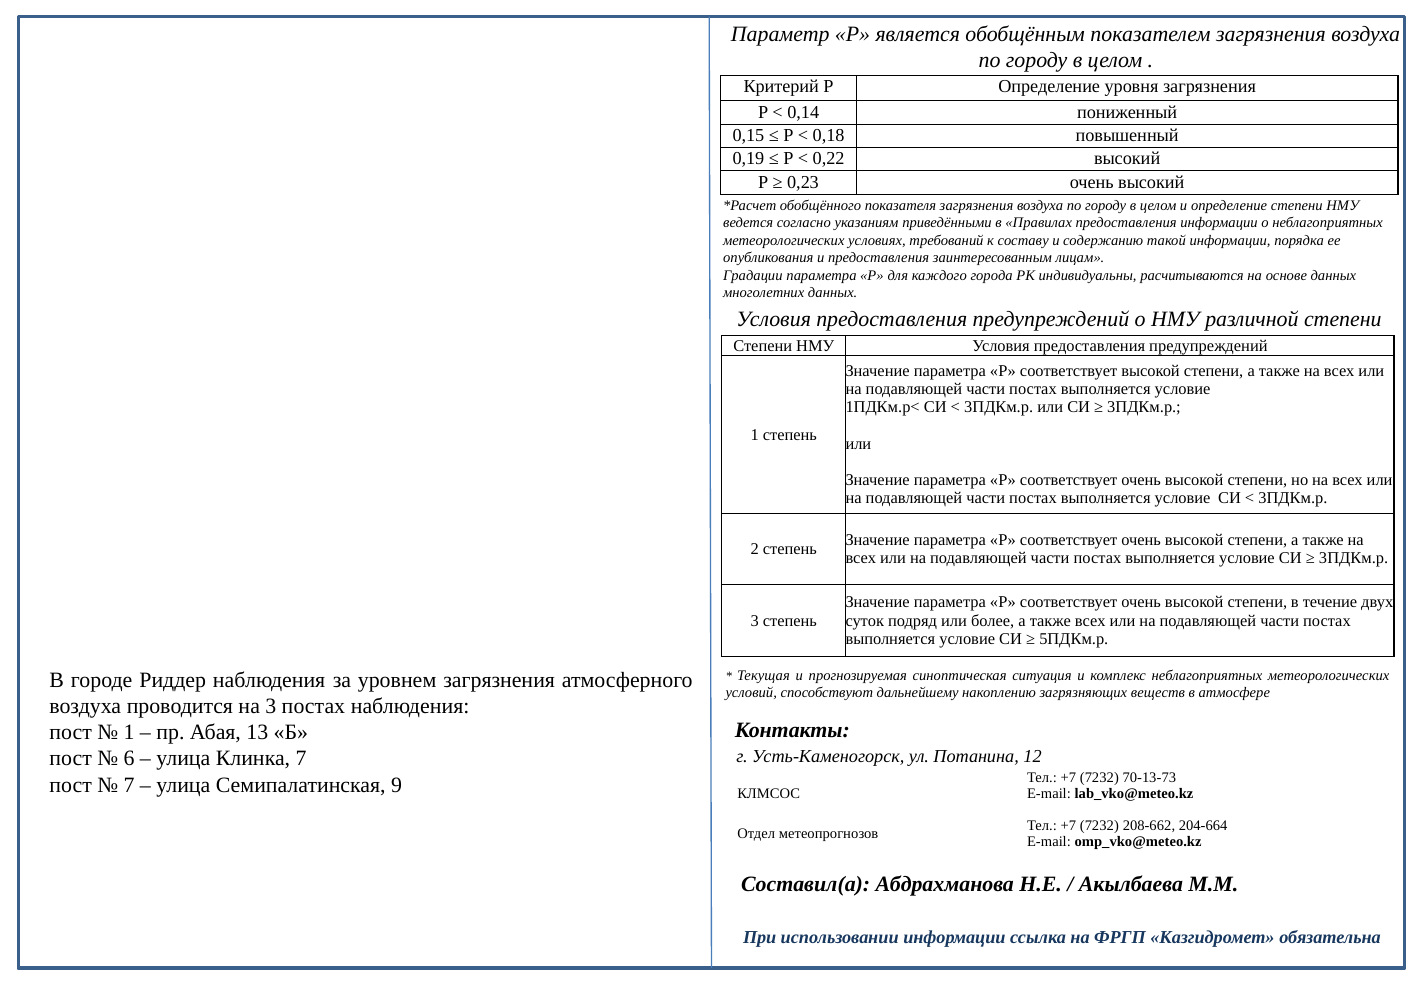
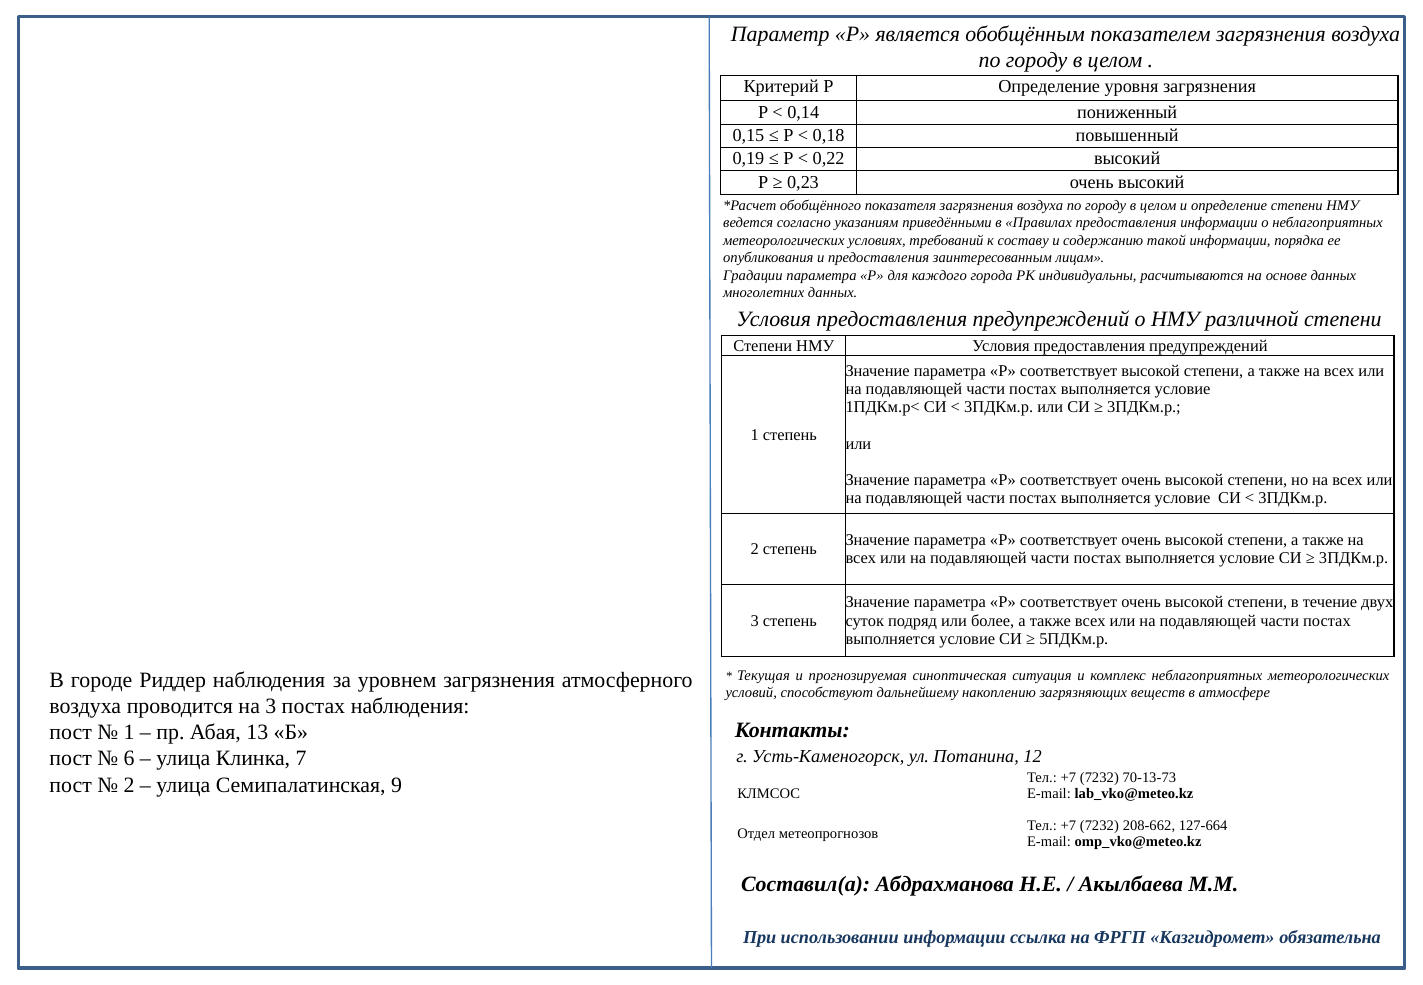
7: 7 -> 2 (129, 785)
204-664: 204-664 -> 127-664 (1203, 826)
